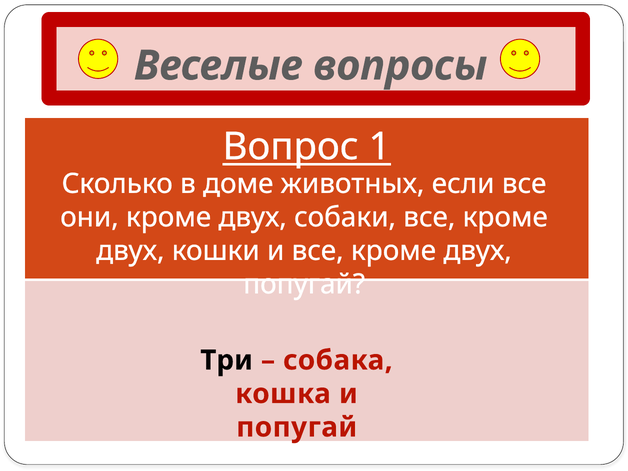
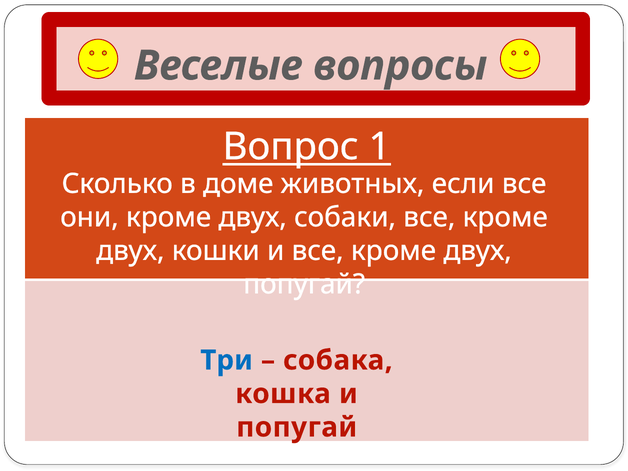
Три colour: black -> blue (227, 360)
